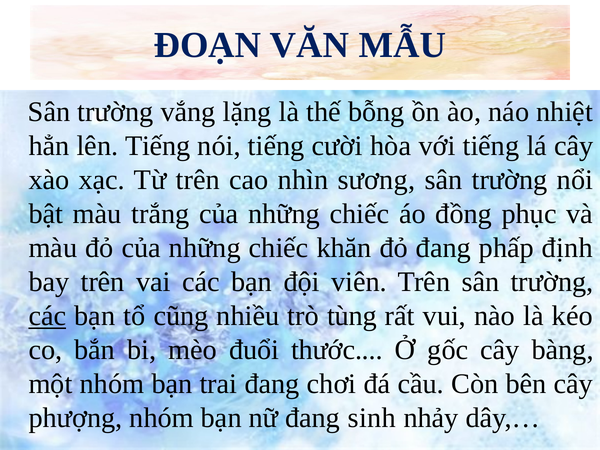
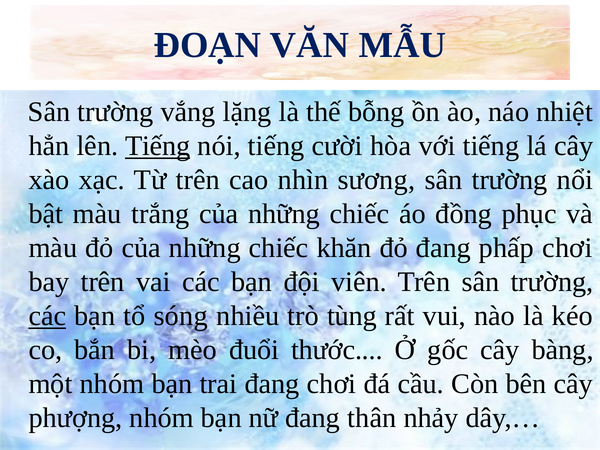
Tiếng underline: none -> present (158, 146)
phấp định: định -> chơi (567, 248)
cũng: cũng -> sóng (181, 316)
sinh: sinh -> thân (372, 418)
